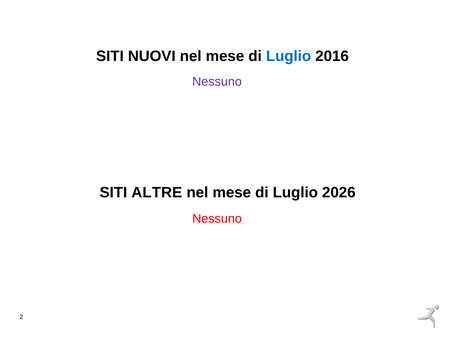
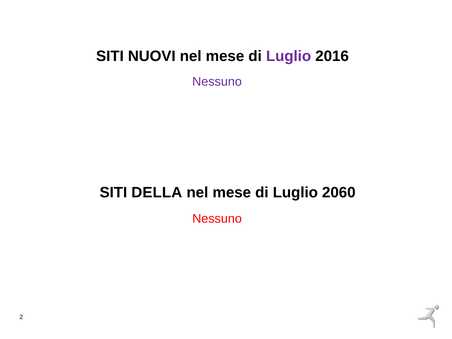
Luglio colour: blue -> purple (289, 56)
ALTRE: ALTRE -> DELLA (157, 192)
2026: 2026 -> 2060 (339, 192)
